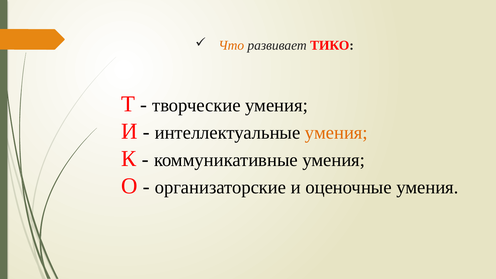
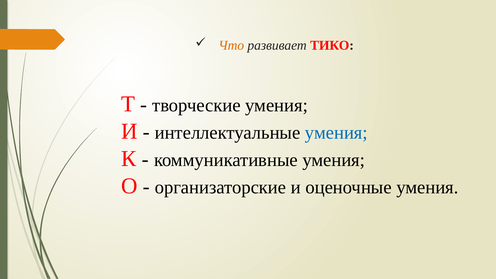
умения colour: orange -> blue (336, 133)
